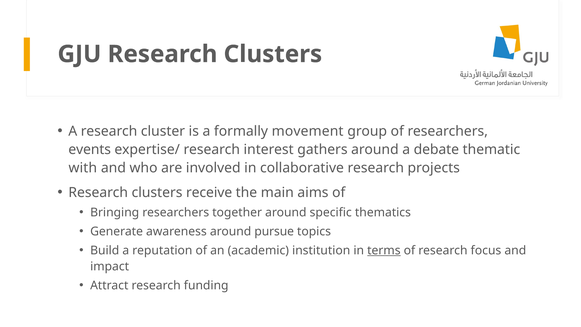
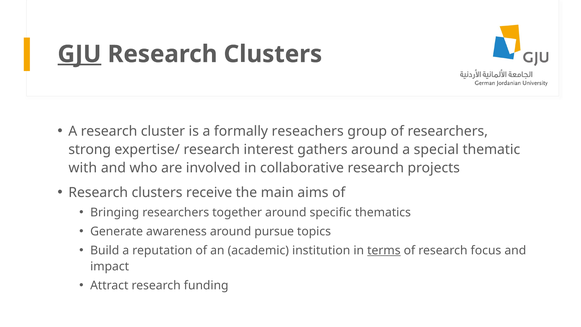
GJU underline: none -> present (79, 54)
movement: movement -> reseachers (308, 131)
events: events -> strong (90, 150)
debate: debate -> special (436, 150)
